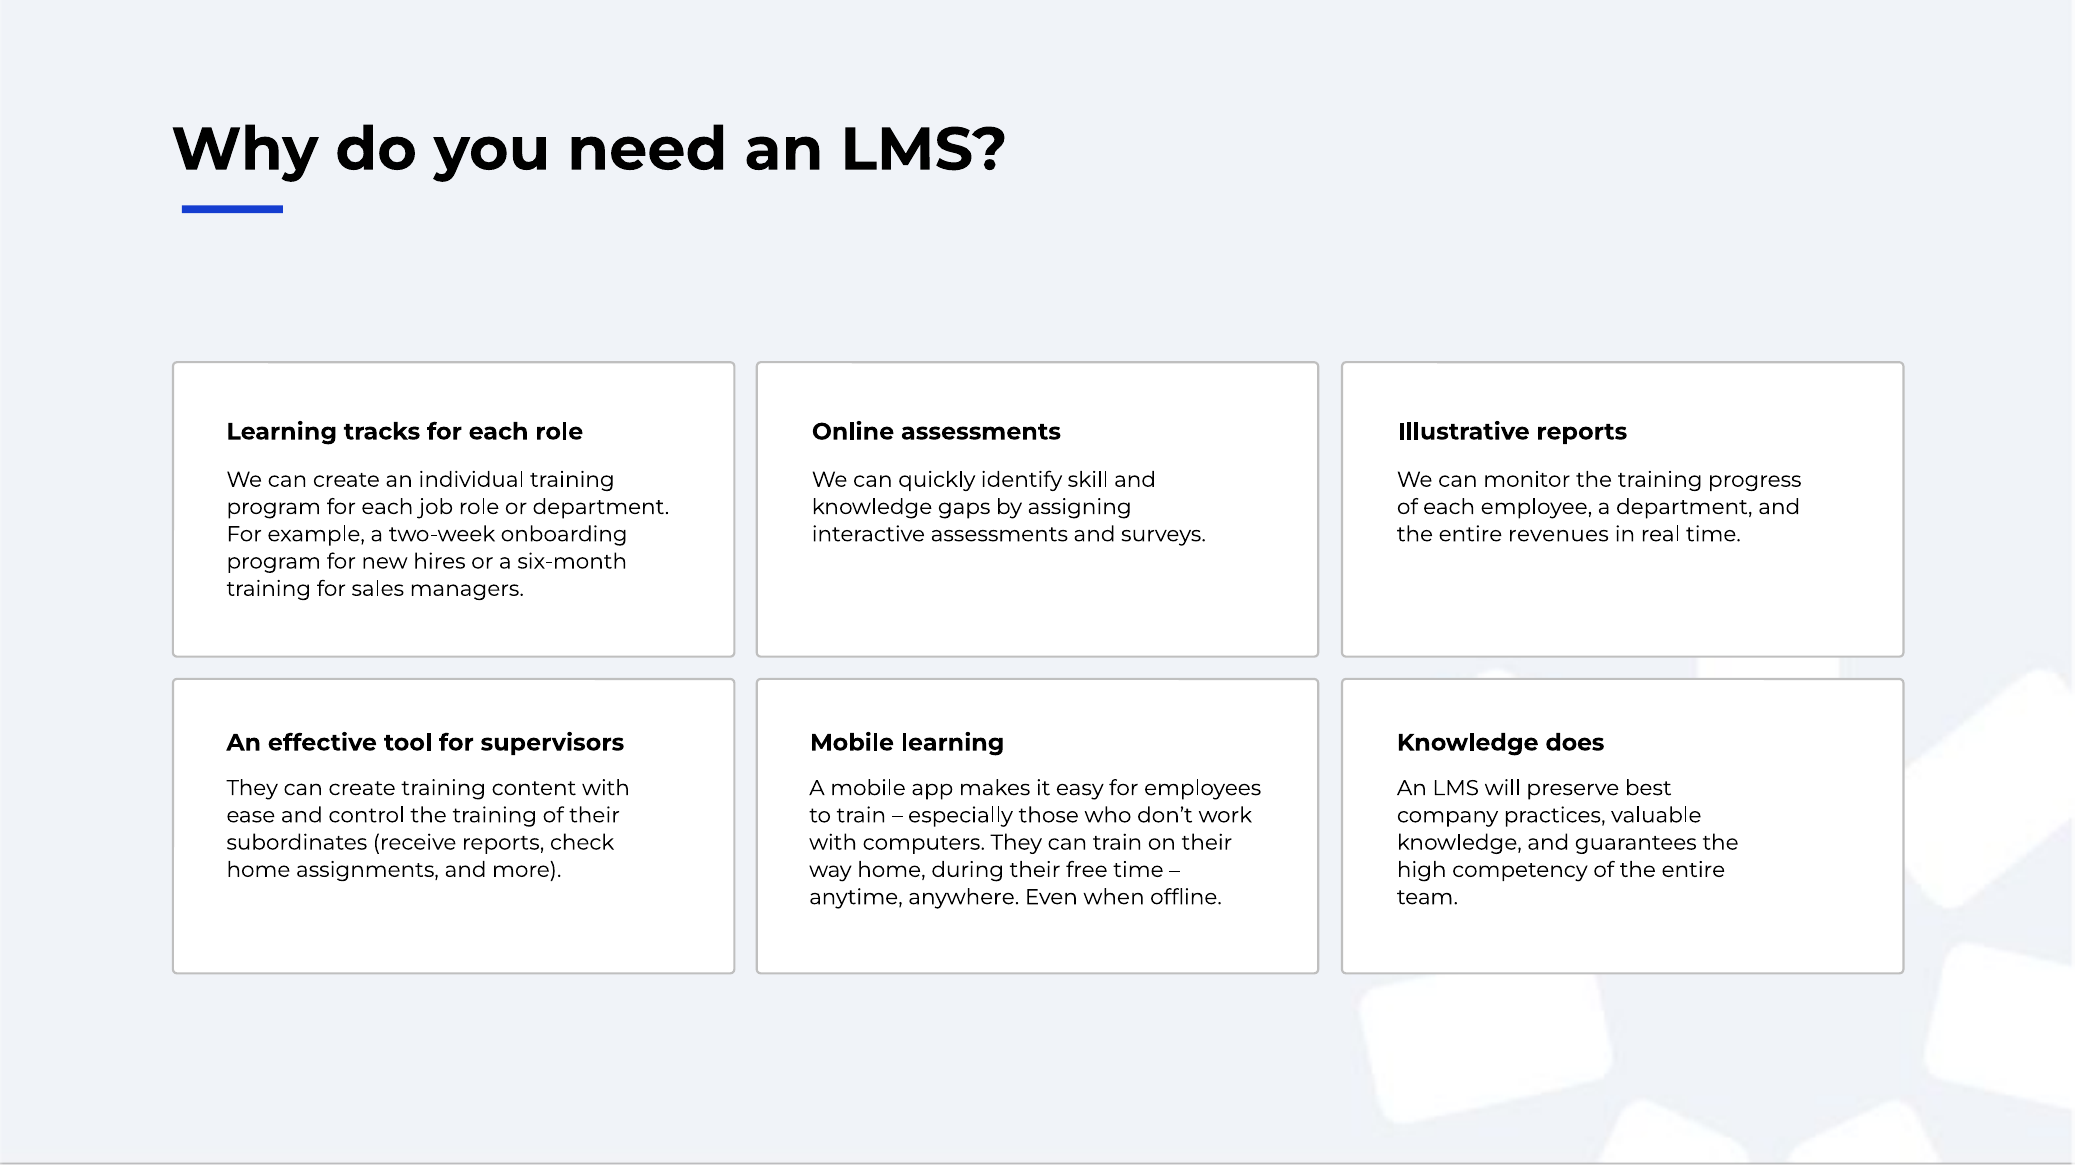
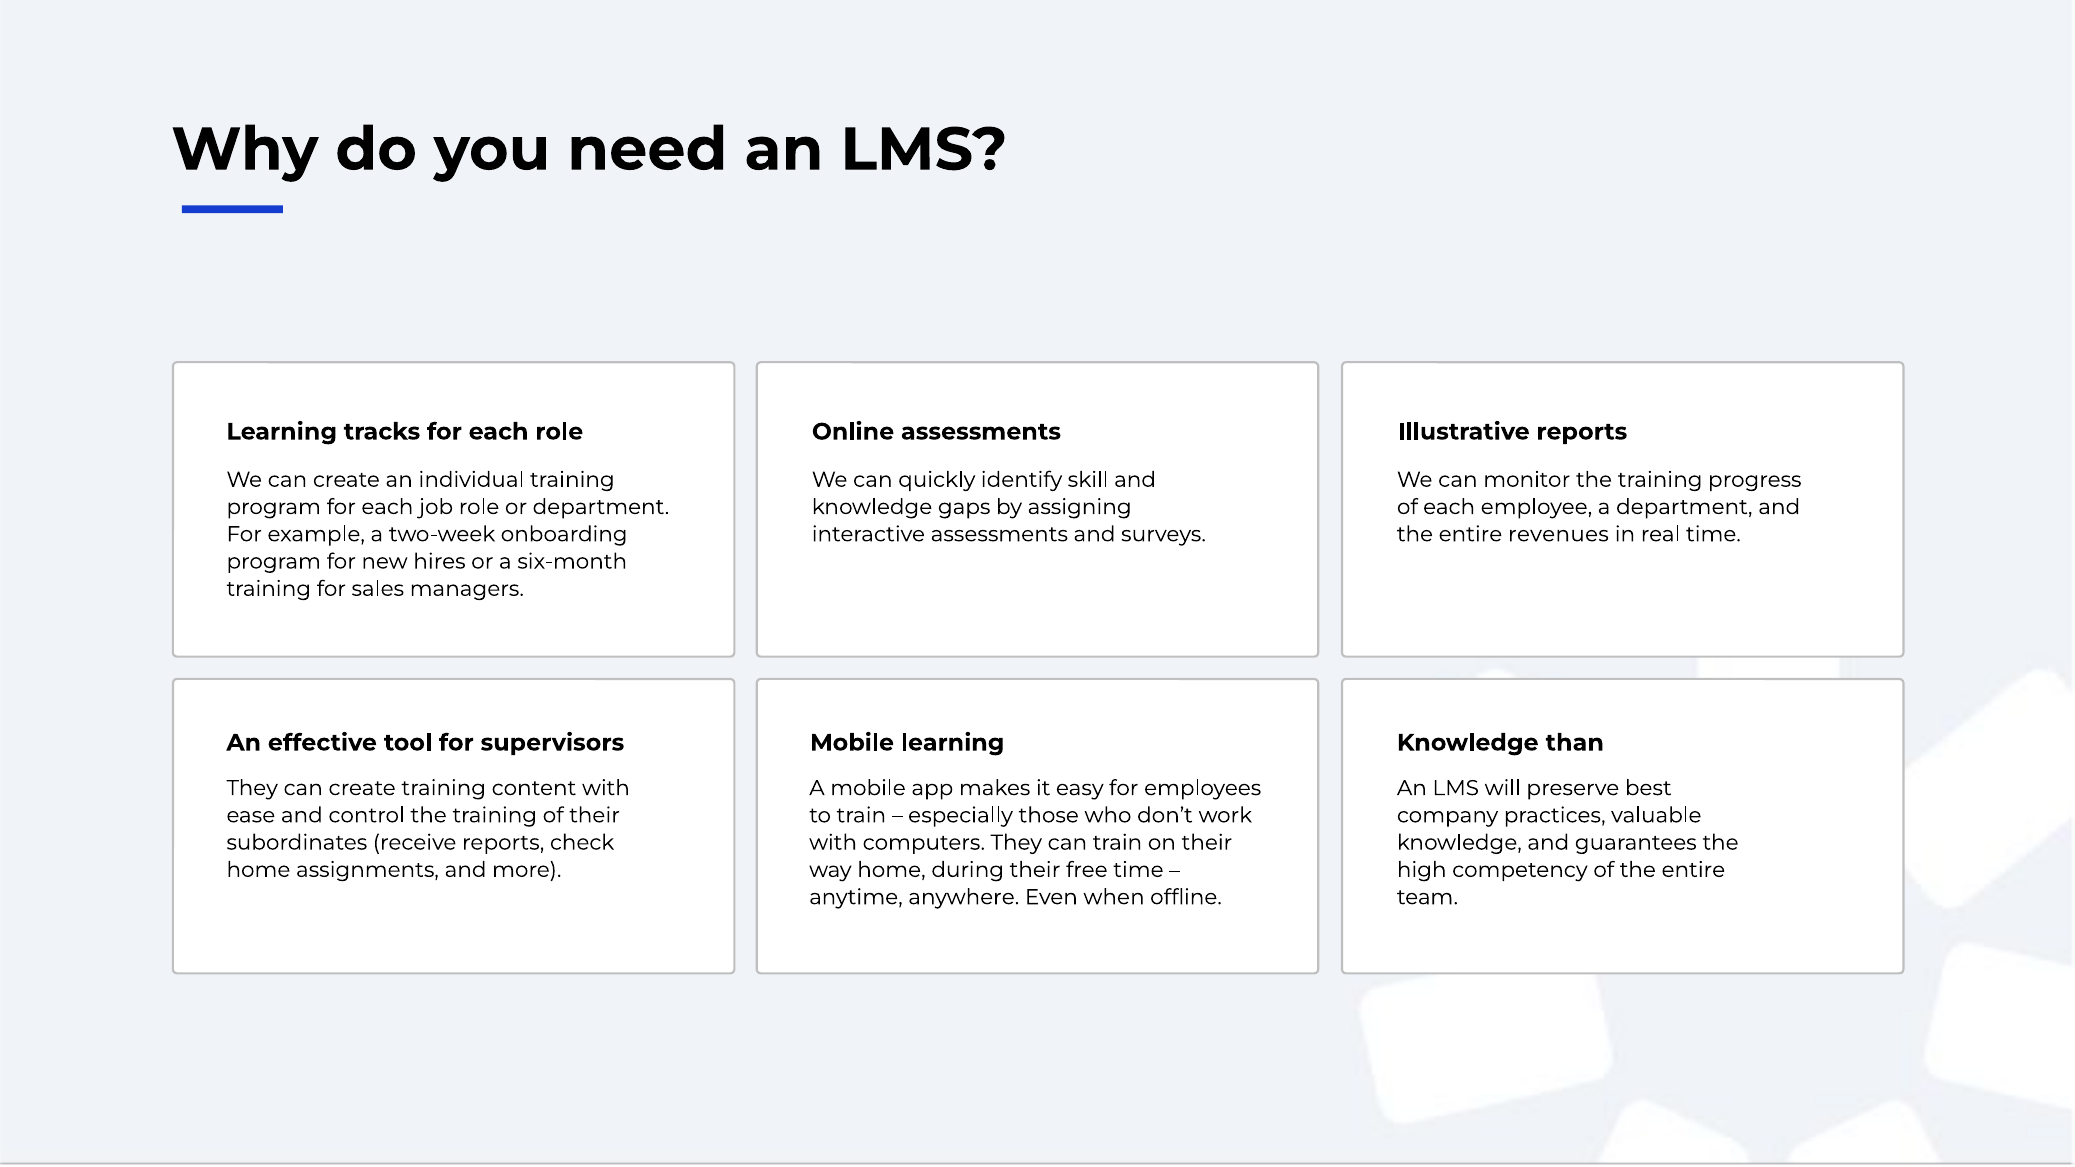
does: does -> than (1575, 743)
